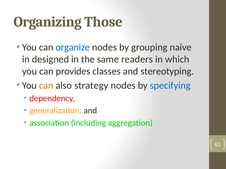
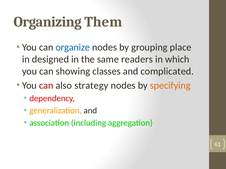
Those: Those -> Them (103, 22)
naive: naive -> place (181, 47)
provides: provides -> showing (73, 72)
stereotyping: stereotyping -> complicated (167, 72)
can colour: orange -> red (46, 86)
specifying colour: blue -> orange (170, 86)
